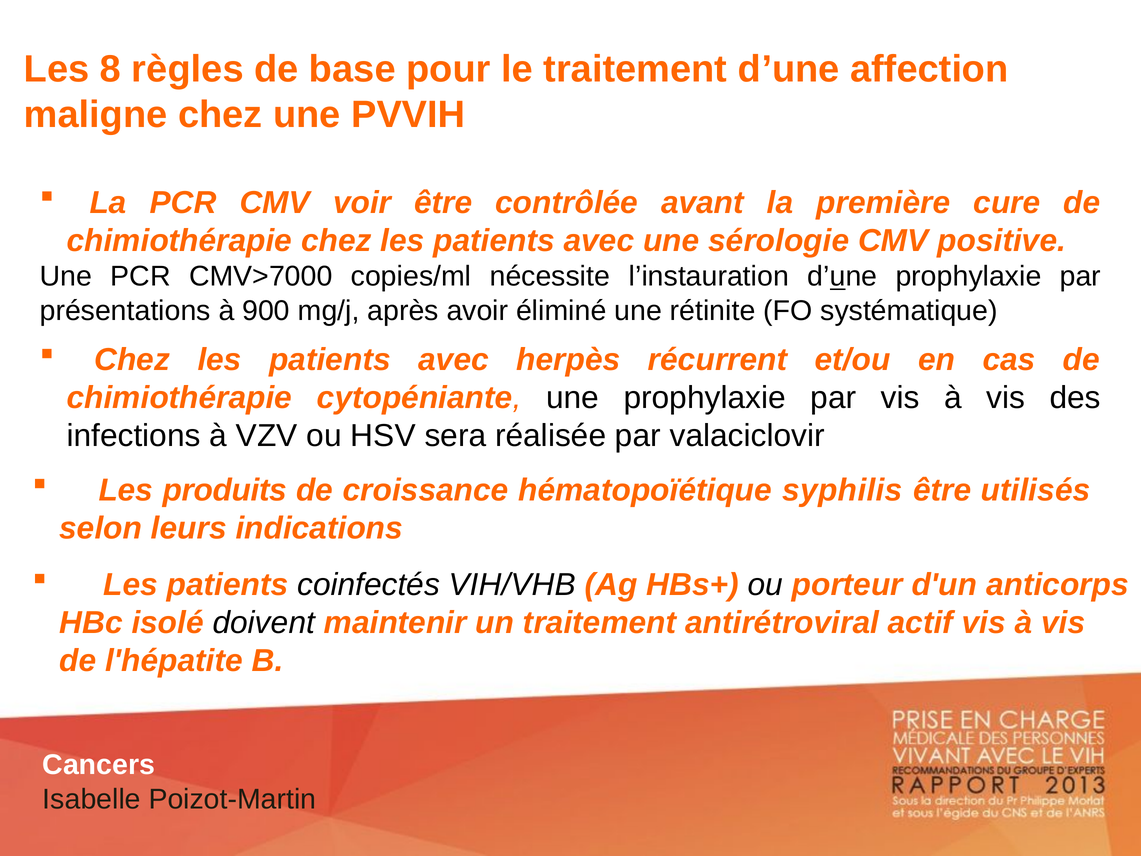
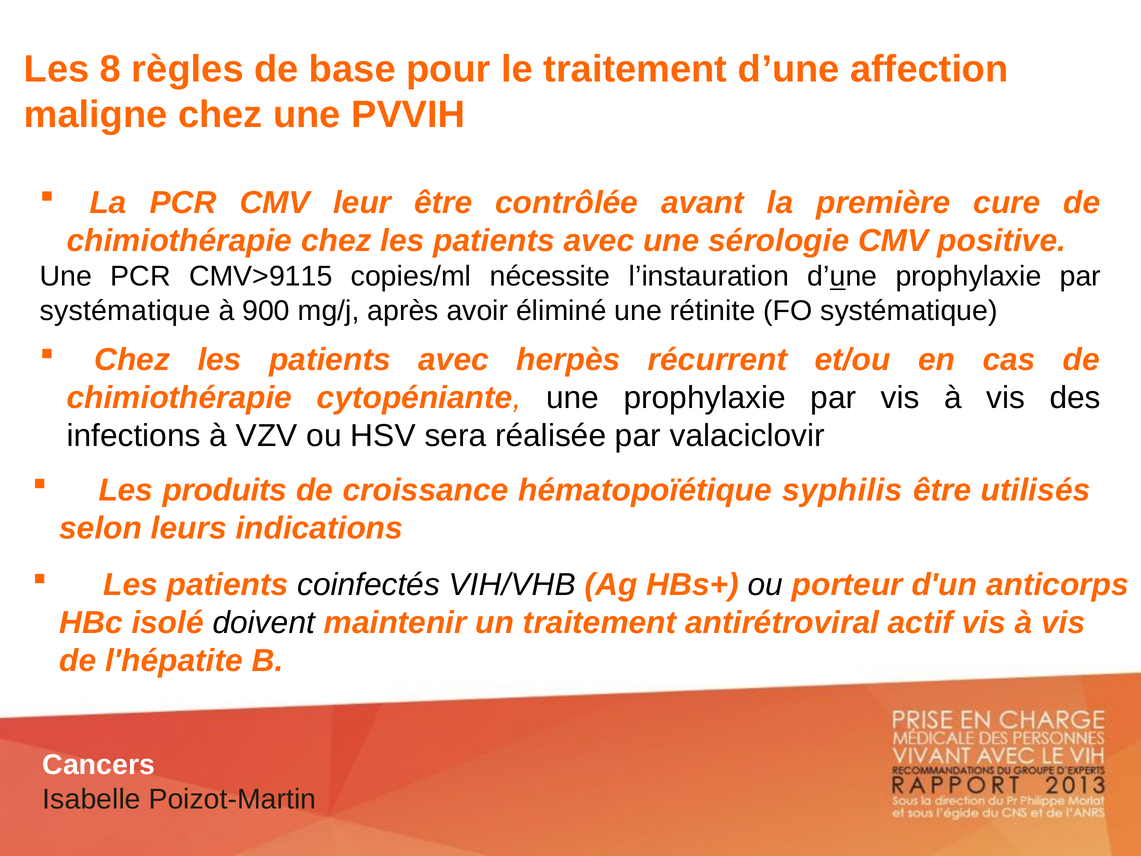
voir: voir -> leur (362, 203)
CMV>7000: CMV>7000 -> CMV>9115 (261, 276)
présentations: présentations -> systématique (125, 311)
